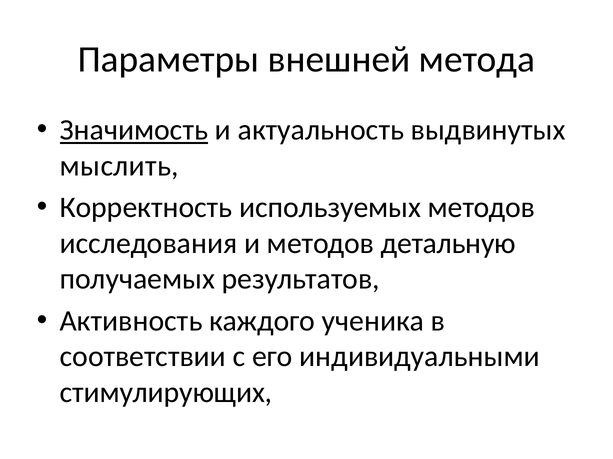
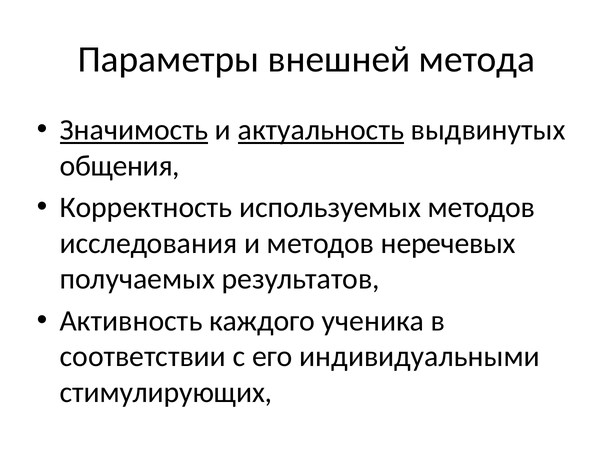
актуальность underline: none -> present (321, 130)
мыслить: мыслить -> общения (120, 166)
детальную: детальную -> неречевых (448, 244)
